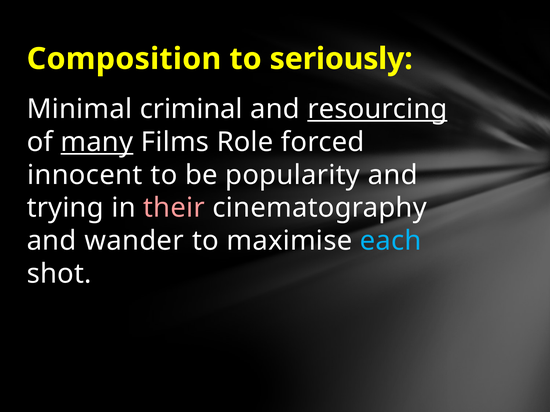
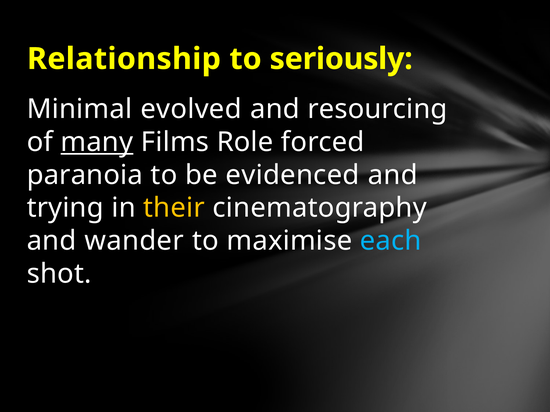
Composition: Composition -> Relationship (124, 59)
criminal: criminal -> evolved (191, 109)
resourcing underline: present -> none (377, 109)
innocent: innocent -> paranoia (85, 175)
popularity: popularity -> evidenced (293, 175)
their colour: pink -> yellow (174, 208)
